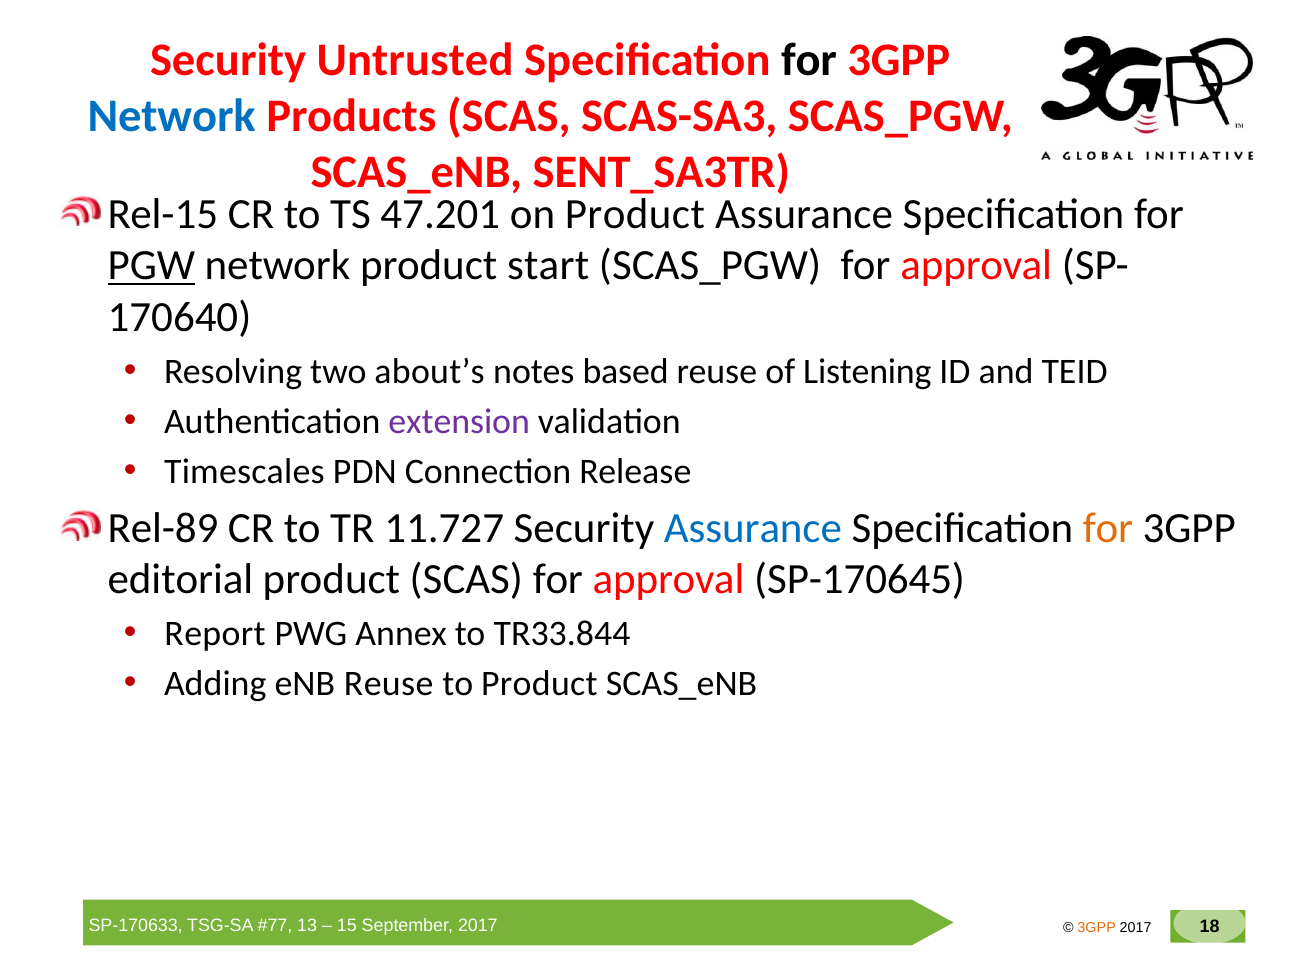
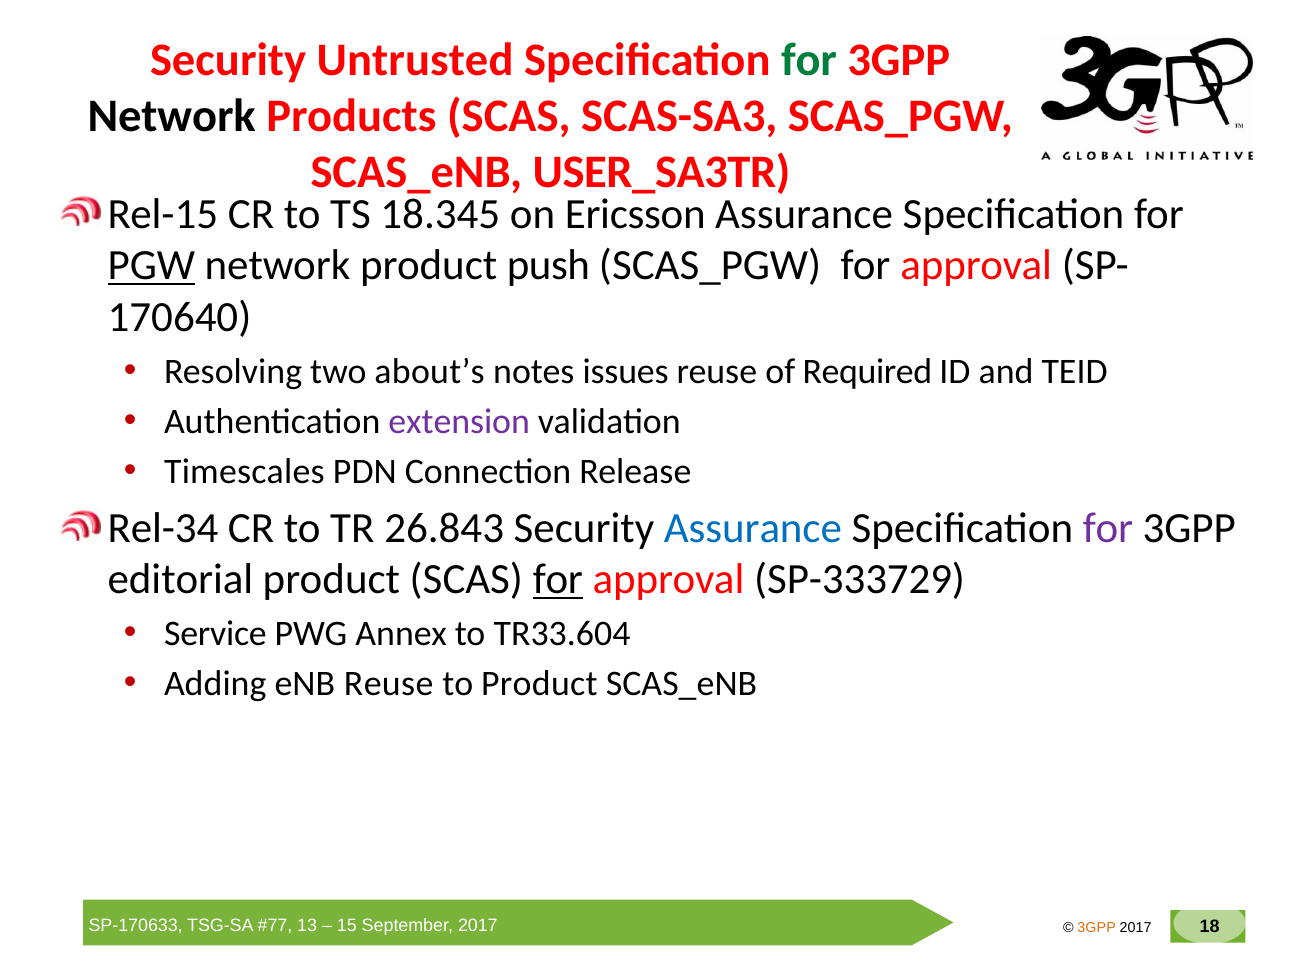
for colour: black -> green (809, 60)
Network colour: blue -> black (172, 116)
SENT_SA3TR: SENT_SA3TR -> USER_SA3TR (662, 172)
47.201: 47.201 -> 18.345 (440, 214)
on Product: Product -> Ericsson (635, 214)
start: start -> push (548, 265)
based: based -> issues (626, 371)
Listening: Listening -> Required (867, 371)
Rel-89: Rel-89 -> Rel-34 (163, 528)
11.727: 11.727 -> 26.843 (444, 528)
for colour: orange -> purple (1108, 528)
for underline: none -> present (558, 579)
SP-170645: SP-170645 -> SP-333729 (860, 579)
Report: Report -> Service (215, 633)
TR33.844: TR33.844 -> TR33.604 (562, 633)
